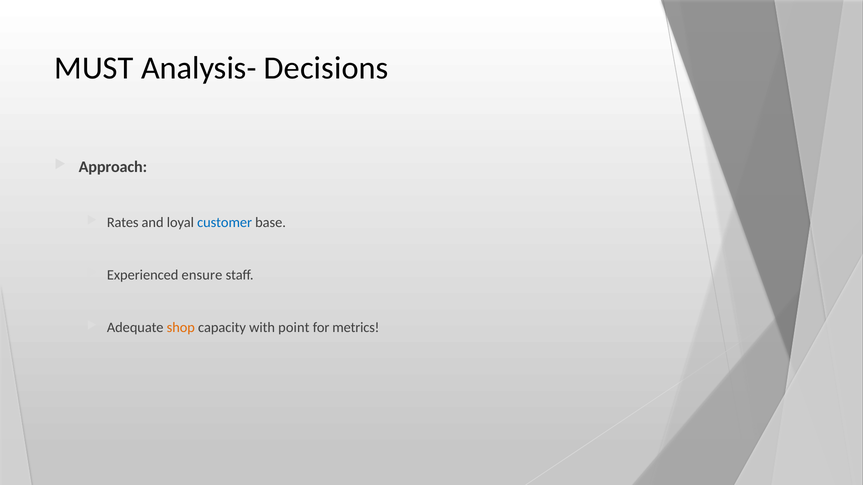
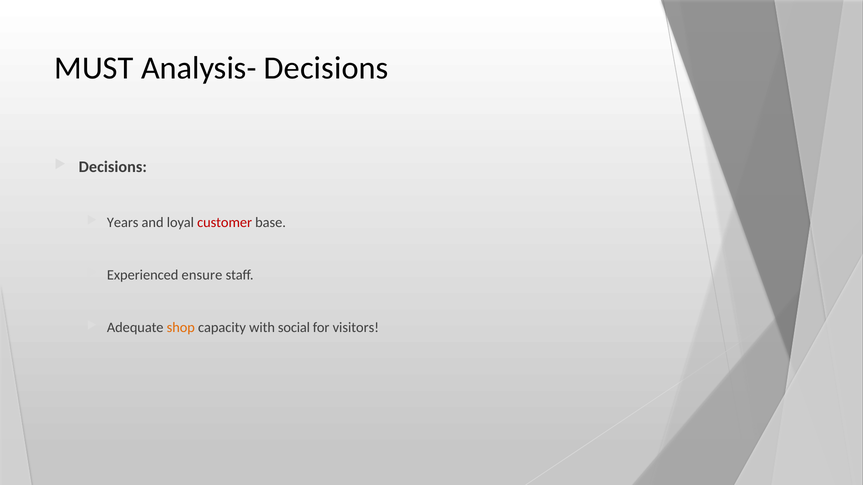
Approach: Approach -> Decisions (113, 167)
Rates: Rates -> Years (123, 223)
customer colour: blue -> red (225, 223)
point: point -> social (294, 328)
metrics: metrics -> visitors (356, 328)
